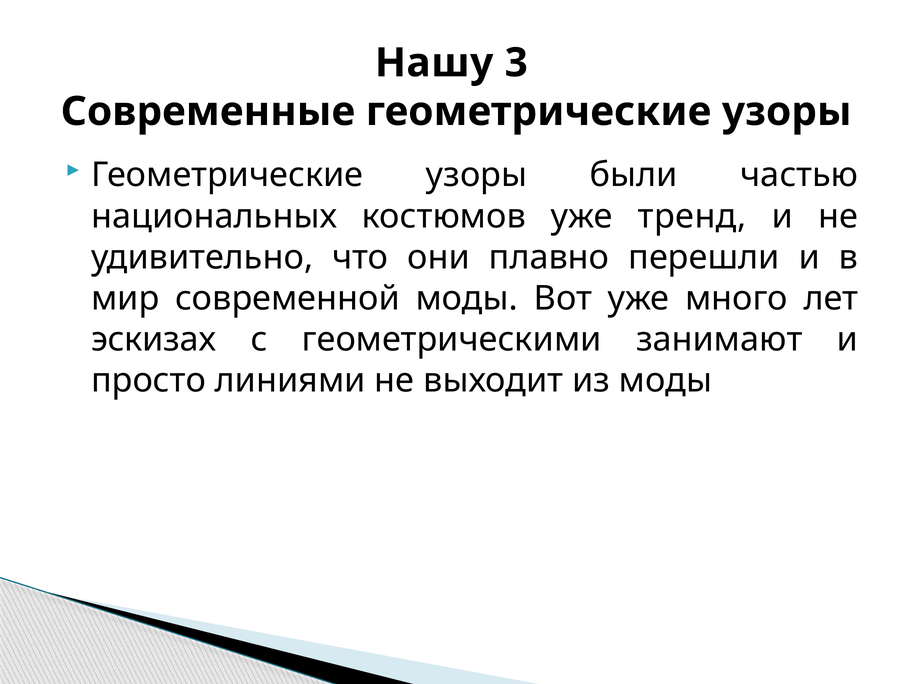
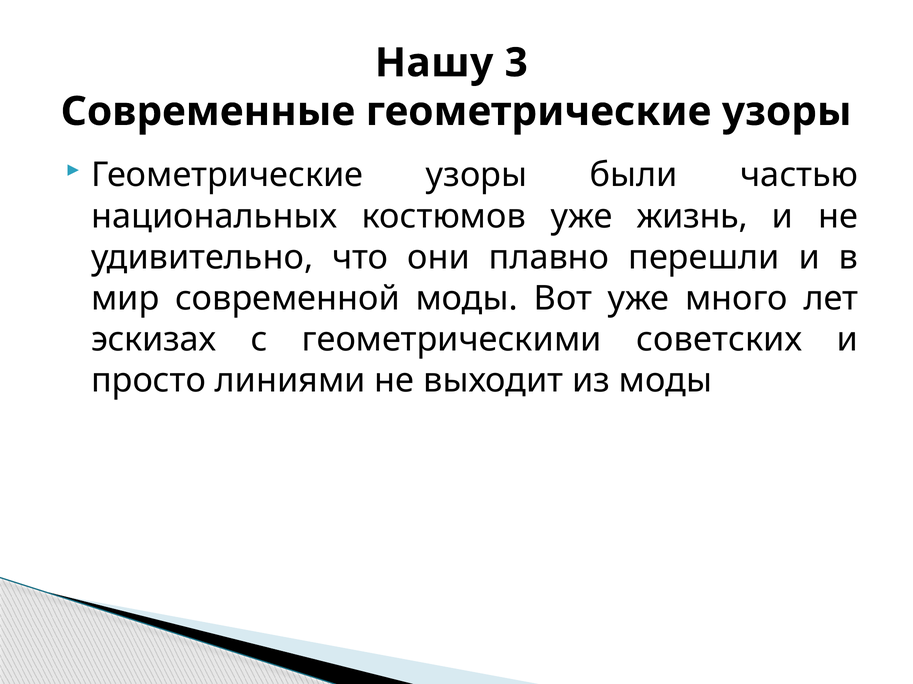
тренд: тренд -> жизнь (692, 216)
занимают: занимают -> советских (719, 340)
